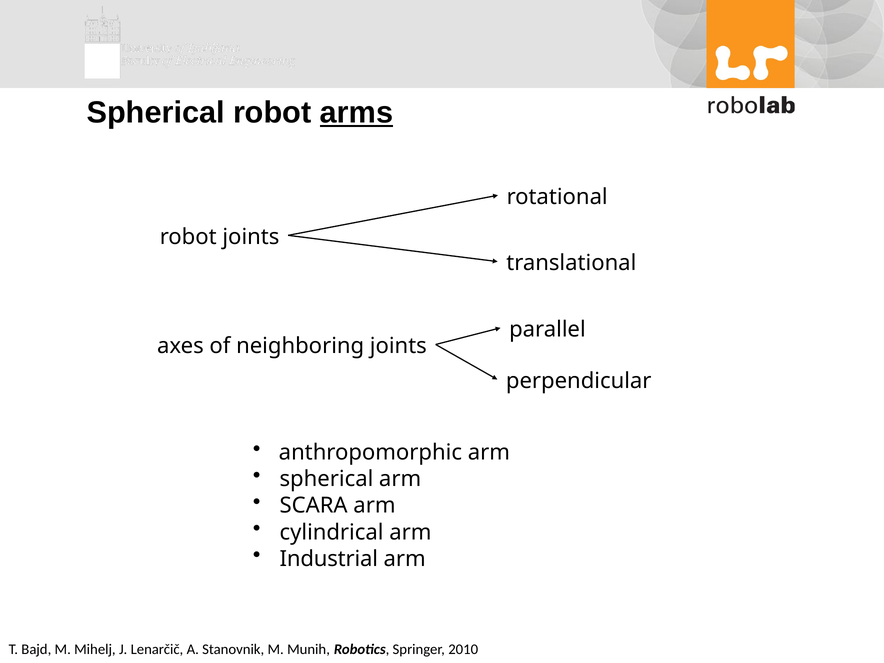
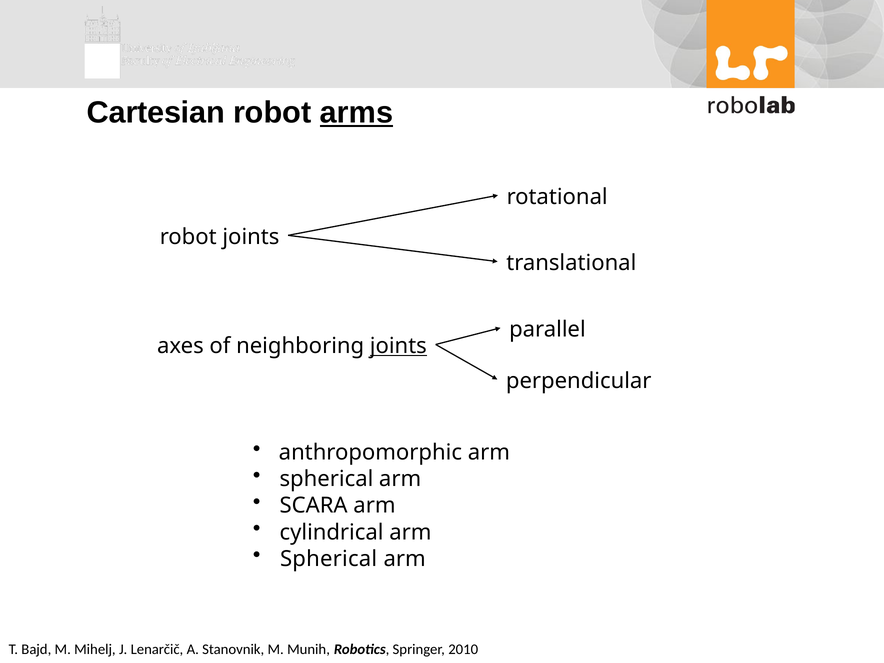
Spherical: Spherical -> Cartesian (156, 113)
joints underline: none -> present (398, 346)
Industrial: Industrial -> Spherical (329, 559)
